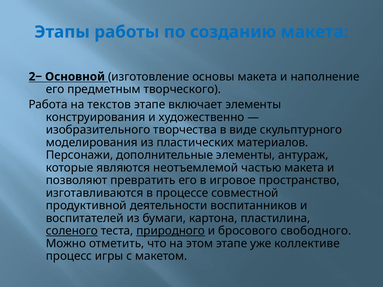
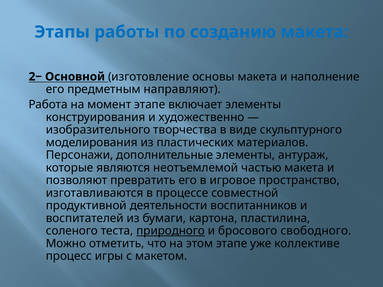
творческого: творческого -> направляют (182, 89)
текстов: текстов -> момент (109, 105)
соленого underline: present -> none (72, 231)
